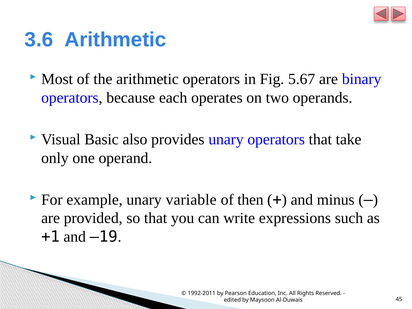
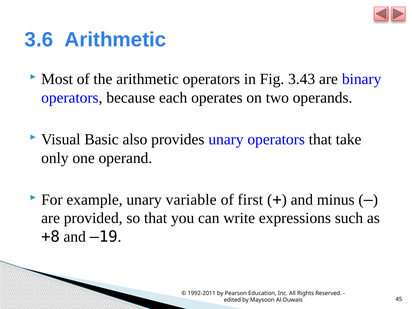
5.67: 5.67 -> 3.43 (302, 79)
then: then -> first (250, 200)
+1: +1 -> +8 (50, 237)
